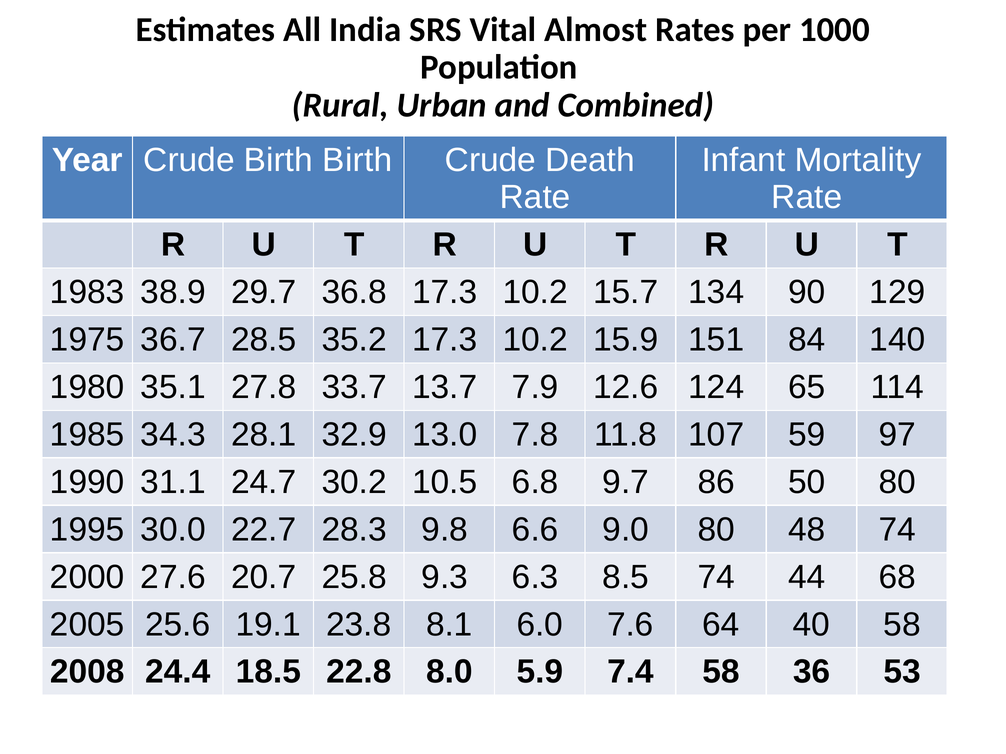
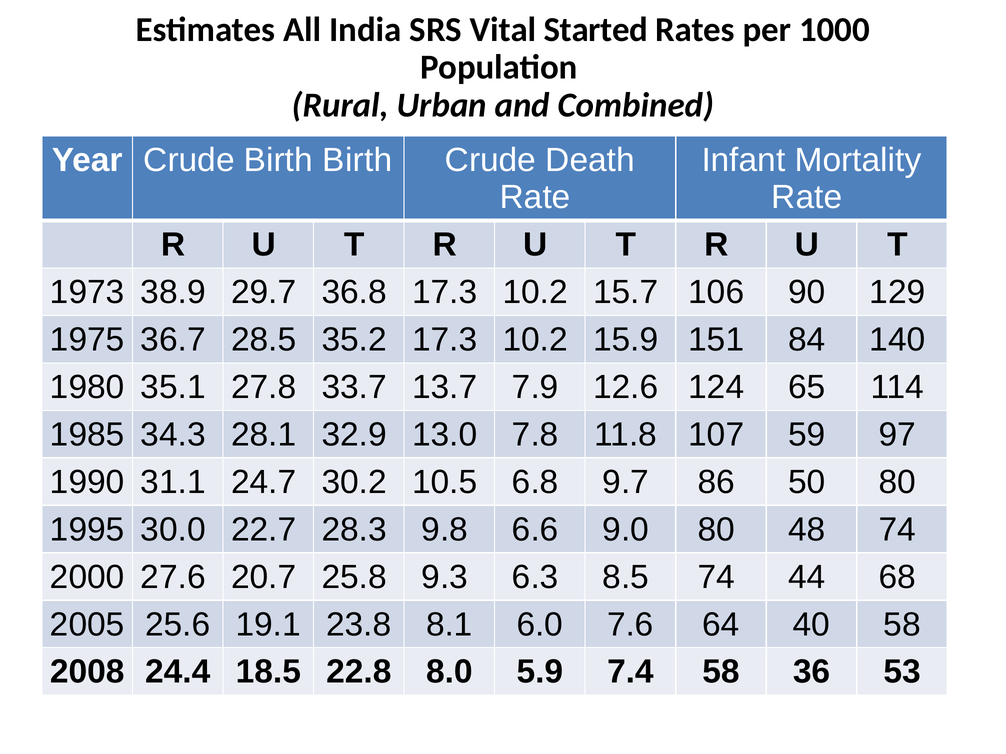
Almost: Almost -> Started (596, 30)
1983: 1983 -> 1973 (87, 292)
134: 134 -> 106 (716, 292)
